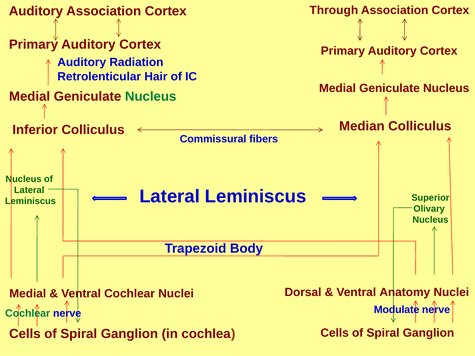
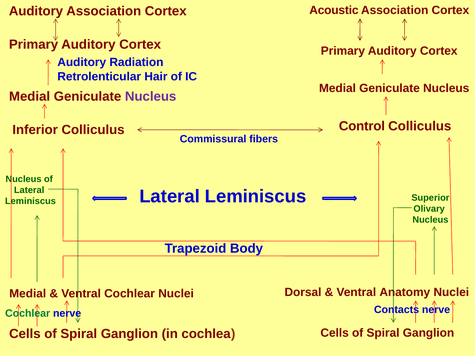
Through: Through -> Acoustic (334, 10)
Nucleus colour: green -> purple (151, 97)
Median: Median -> Control (362, 126)
Modulate: Modulate -> Contacts (397, 310)
